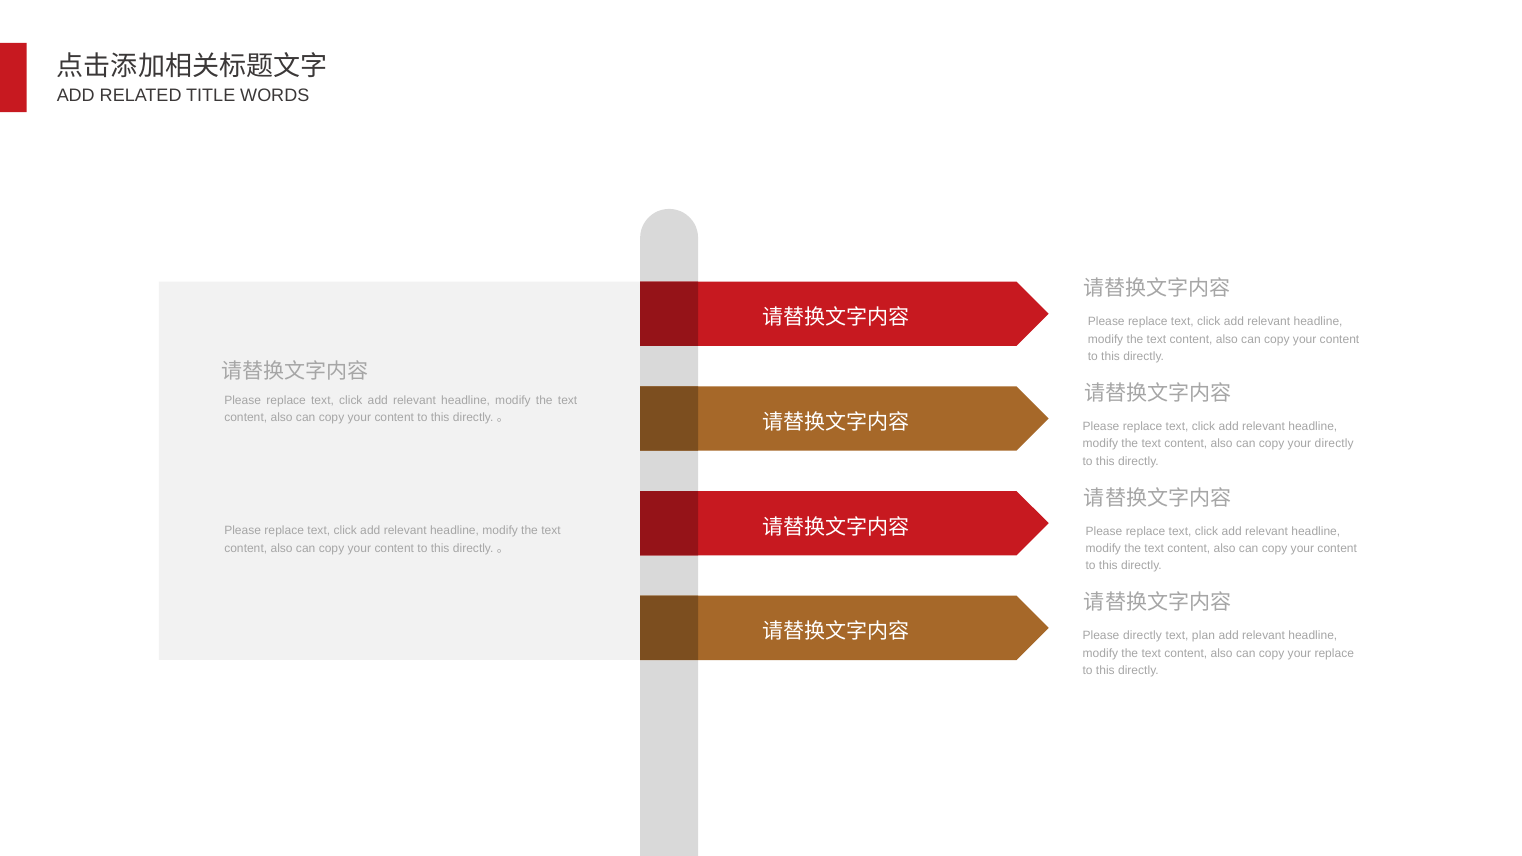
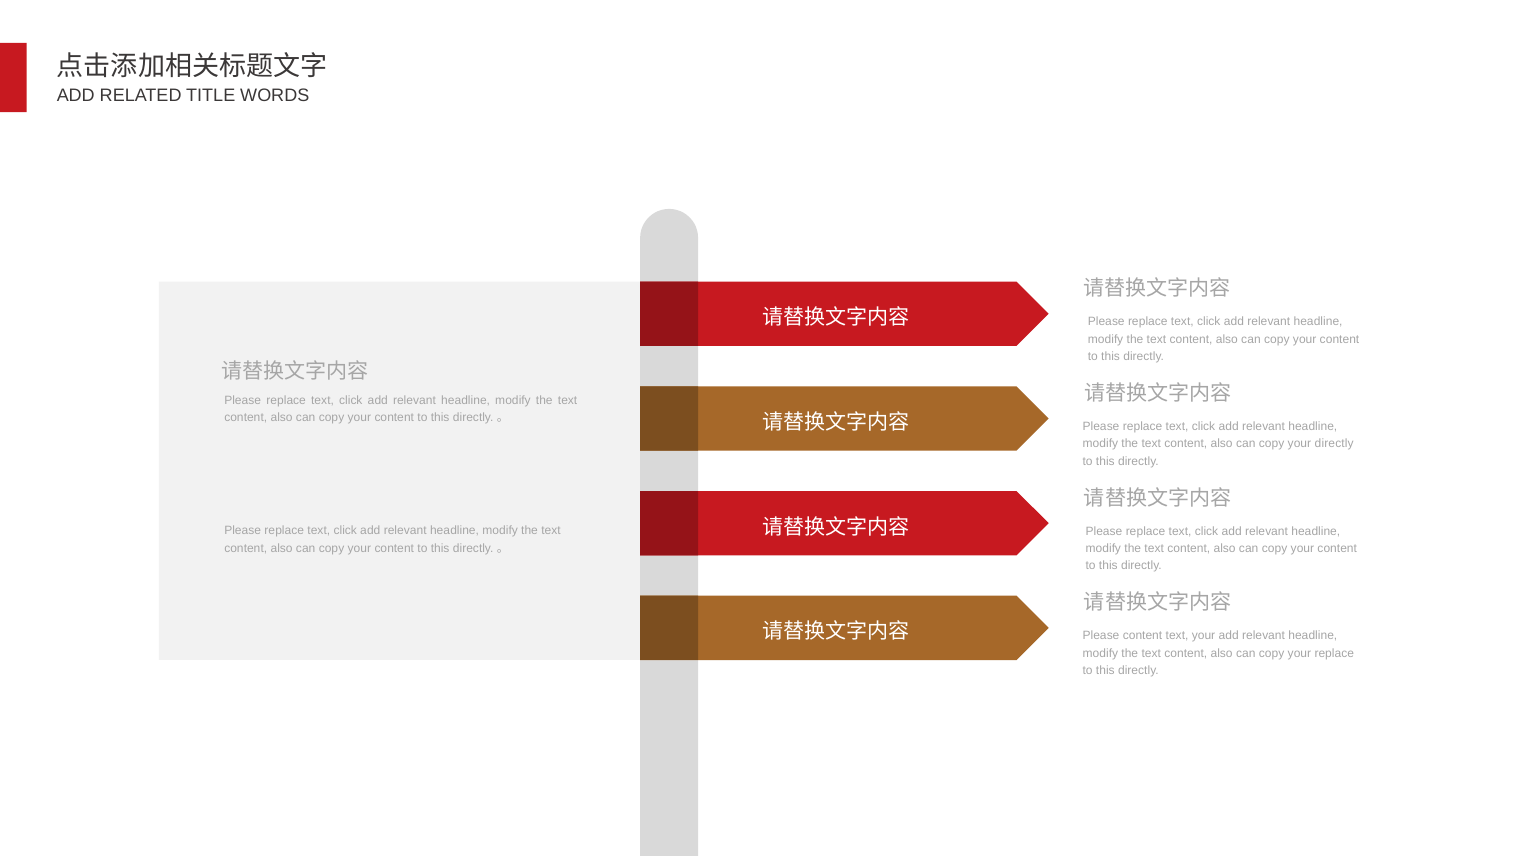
Please directly: directly -> content (1143, 636)
text plan: plan -> your (1204, 636)
